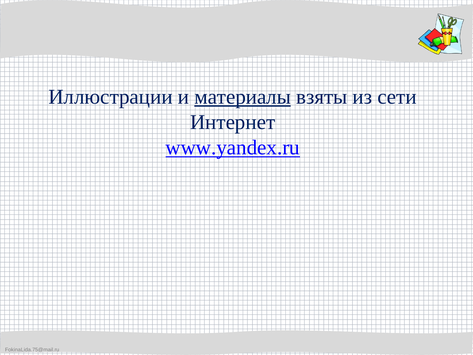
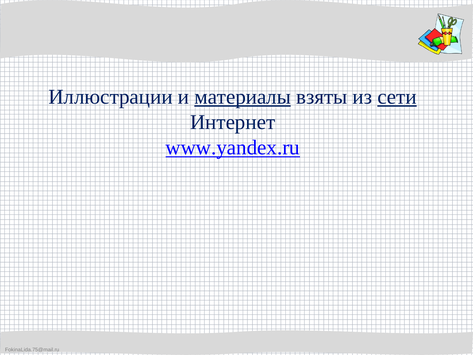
сети underline: none -> present (397, 97)
